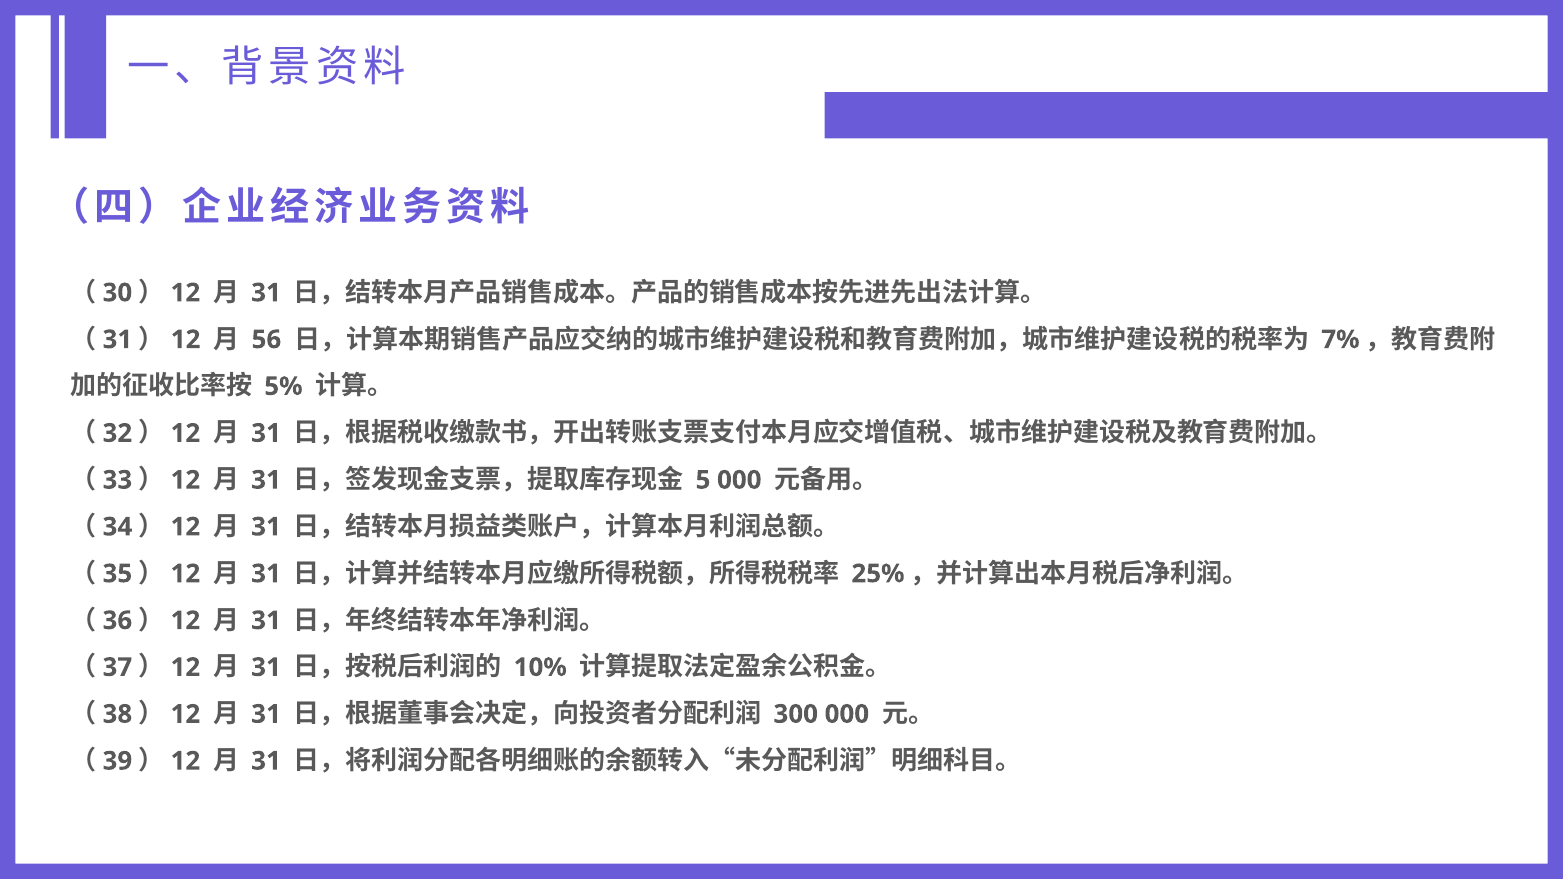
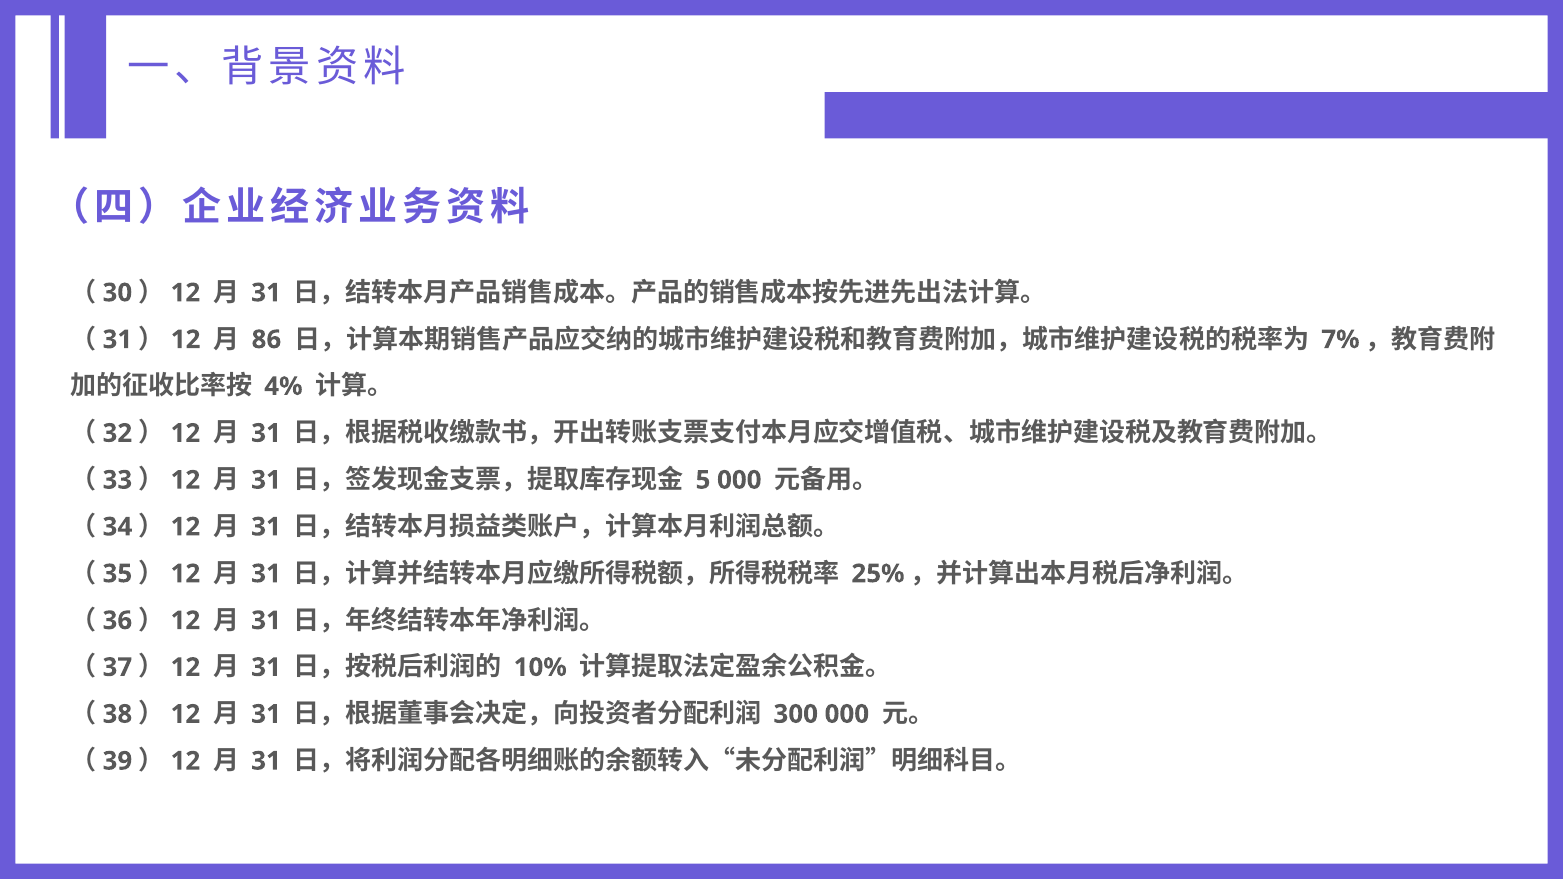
56: 56 -> 86 (266, 340)
5%: 5% -> 4% (283, 386)
